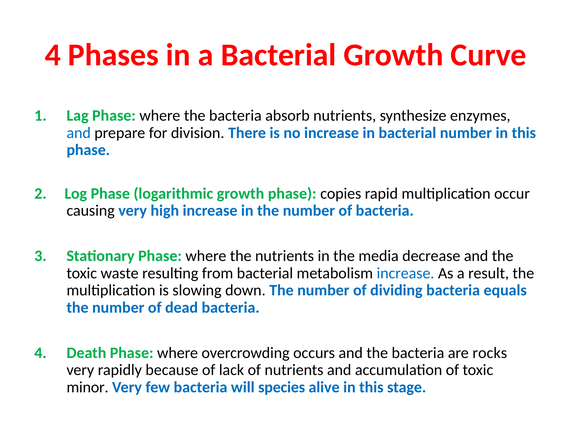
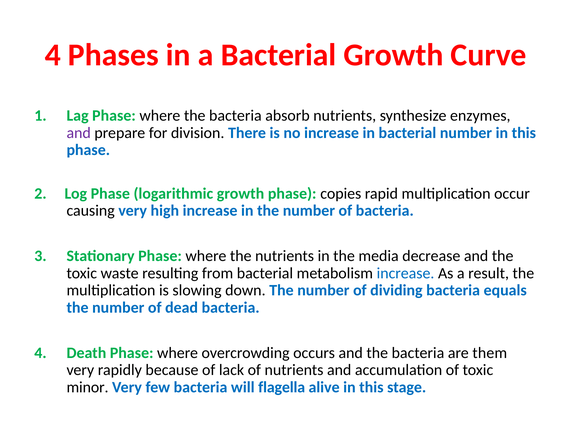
and colour: blue -> purple (79, 133)
rocks: rocks -> them (490, 353)
species: species -> flagella (282, 387)
